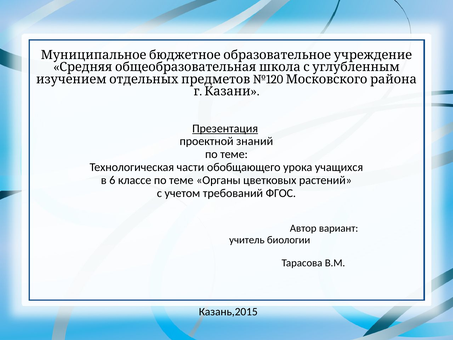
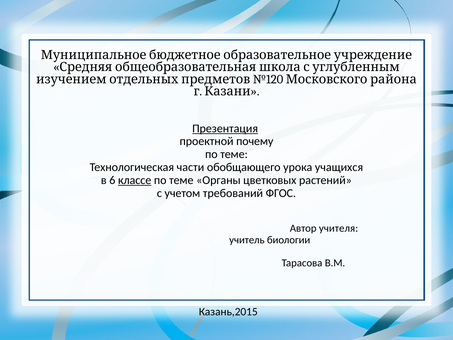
знаний: знаний -> почему (255, 141)
классе underline: none -> present (135, 180)
вариант: вариант -> учителя (339, 228)
